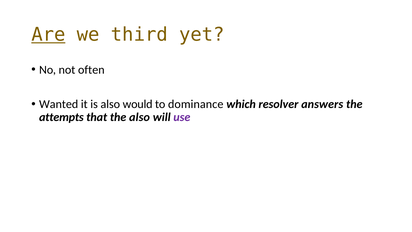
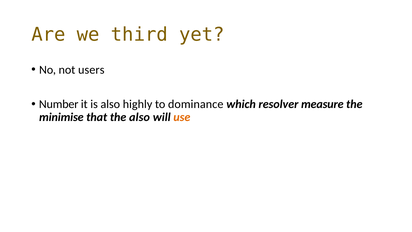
Are underline: present -> none (48, 35)
often: often -> users (91, 70)
Wanted: Wanted -> Number (59, 104)
would: would -> highly (138, 104)
answers: answers -> measure (322, 104)
attempts: attempts -> minimise (61, 117)
use colour: purple -> orange (182, 117)
